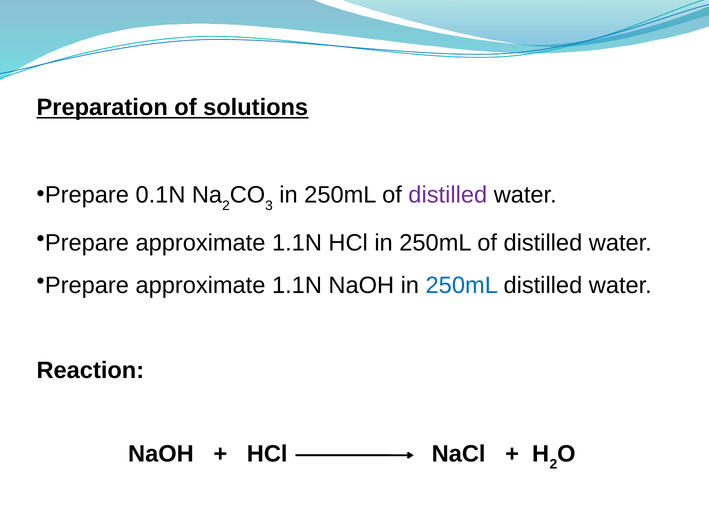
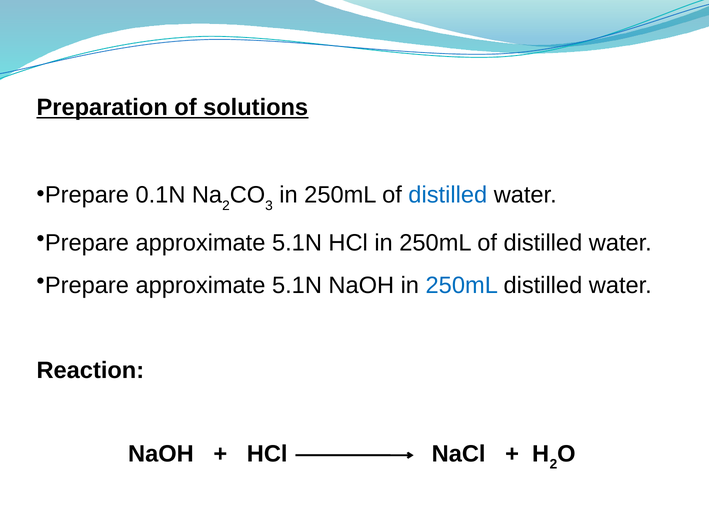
distilled colour: purple -> blue (448, 195)
1.1N: 1.1N -> 5.1N (297, 243)
1.1N: 1.1N -> 5.1N (297, 285)
